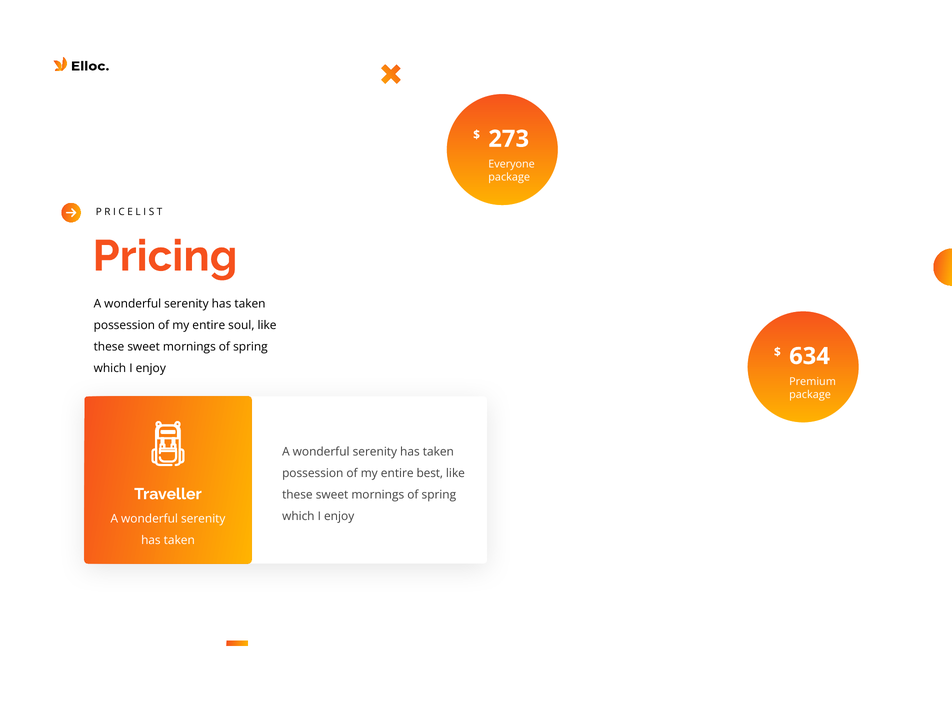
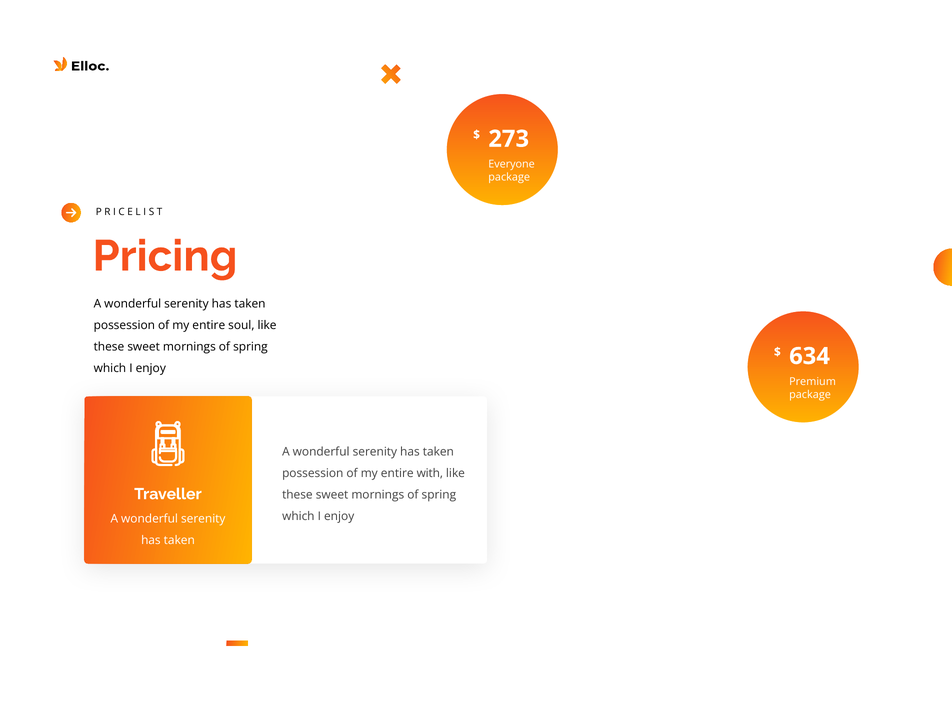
best: best -> with (430, 473)
